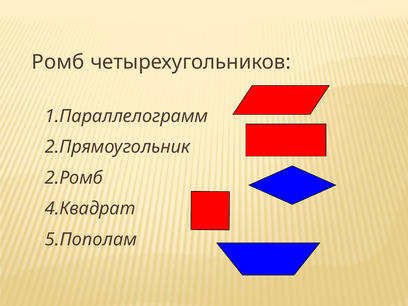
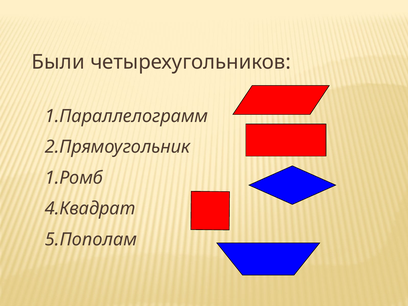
Ромб: Ромб -> Были (58, 62)
2.Ромб: 2.Ромб -> 1.Ромб (74, 178)
